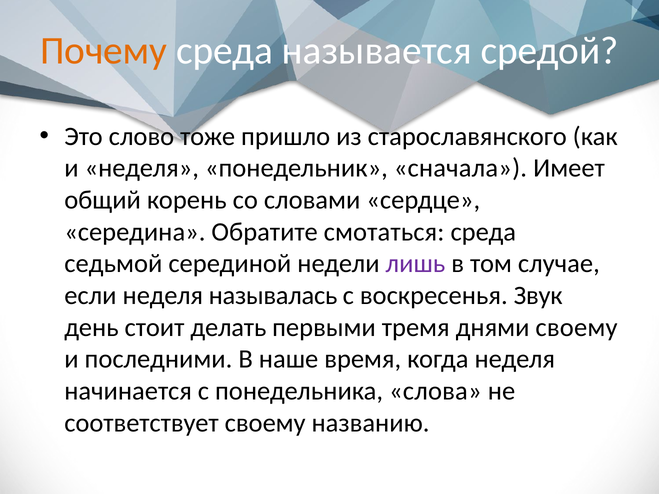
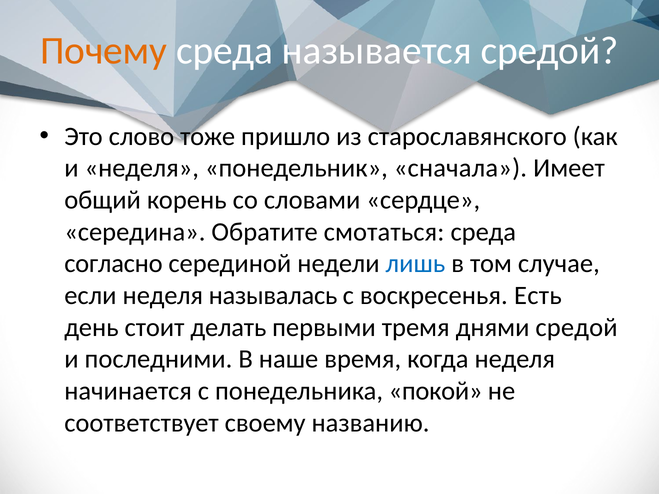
седьмой: седьмой -> согласно (113, 264)
лишь colour: purple -> blue (415, 264)
Звук: Звук -> Есть (538, 296)
днями своему: своему -> средой (577, 328)
слова: слова -> покой (436, 391)
